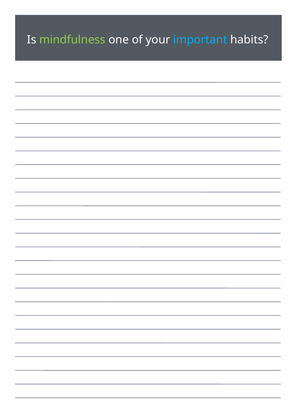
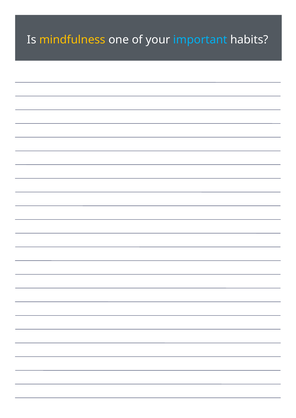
mindfulness colour: light green -> yellow (72, 40)
